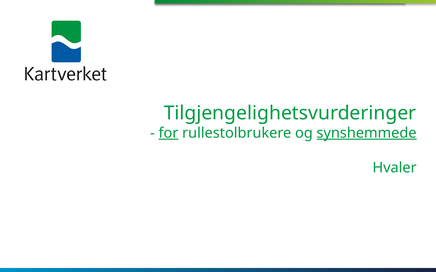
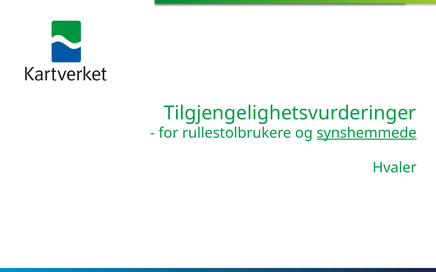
for underline: present -> none (168, 133)
